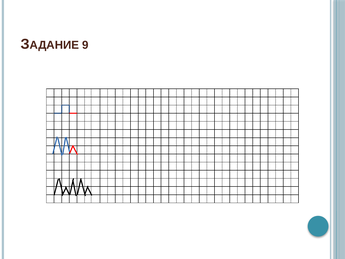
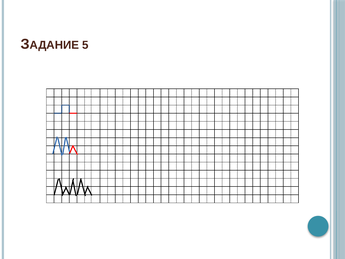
9: 9 -> 5 (85, 45)
